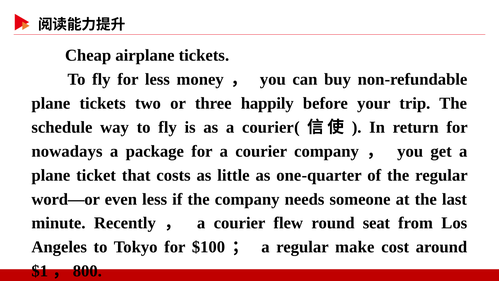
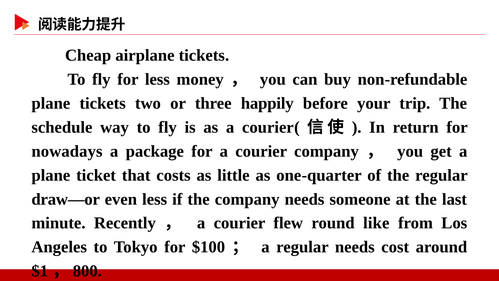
word—or: word—or -> draw—or (66, 199)
seat: seat -> like (376, 223)
regular make: make -> needs (355, 247)
